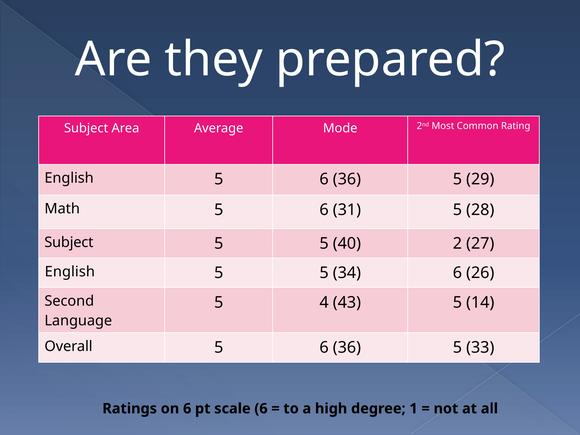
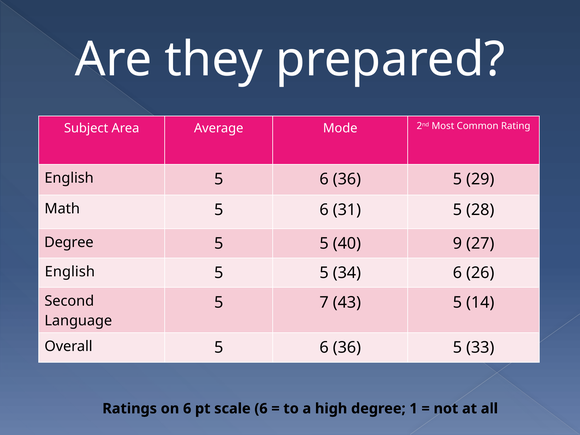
Subject: Subject -> Degree (69, 242)
2: 2 -> 9 (457, 244)
4: 4 -> 7 (324, 302)
